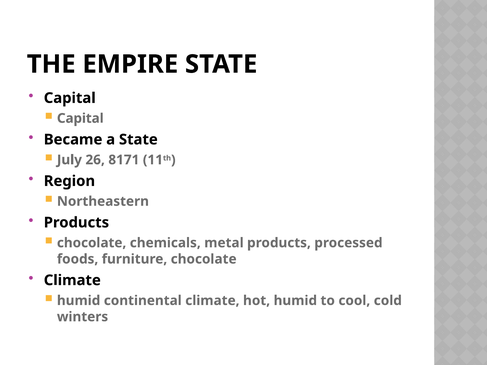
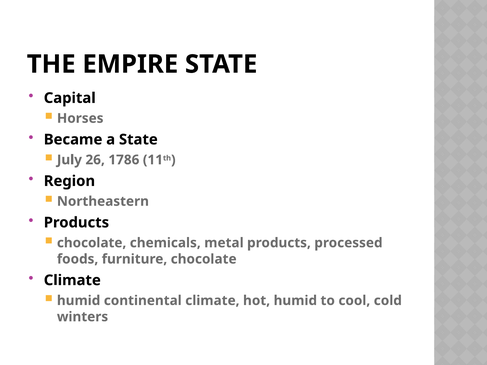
Capital: Capital -> Horses (80, 118)
8171: 8171 -> 1786 (124, 160)
